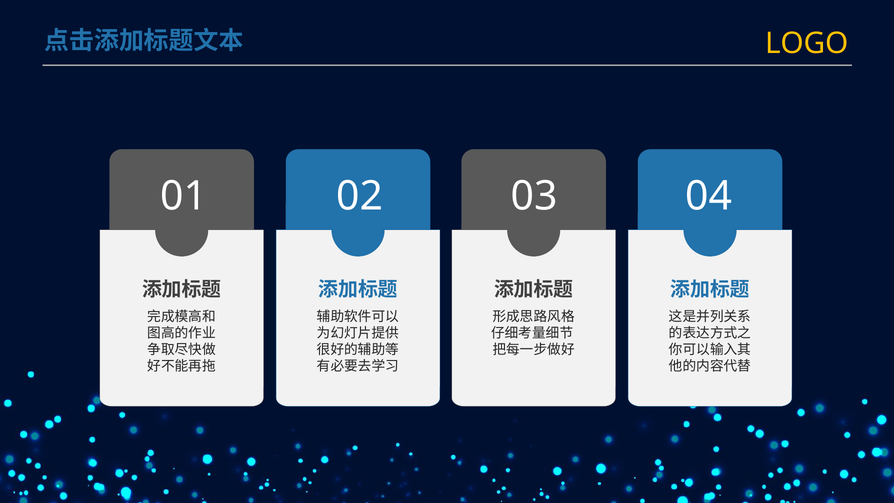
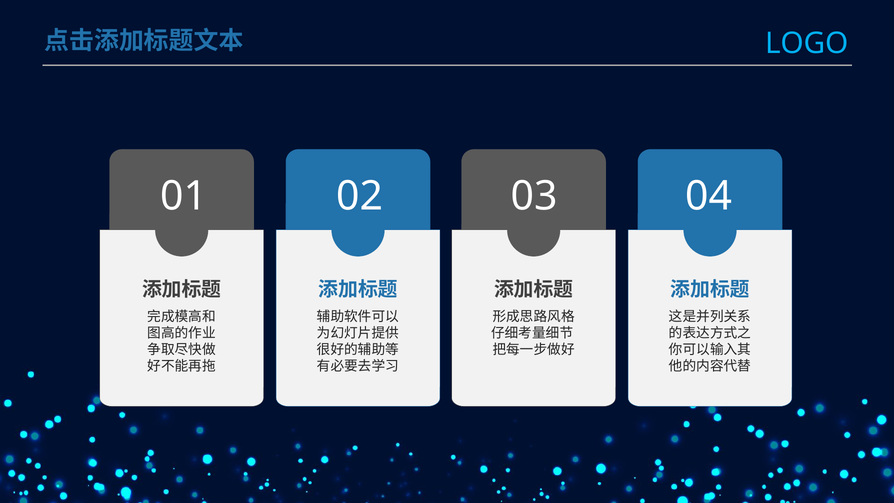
LOGO colour: yellow -> light blue (807, 43)
